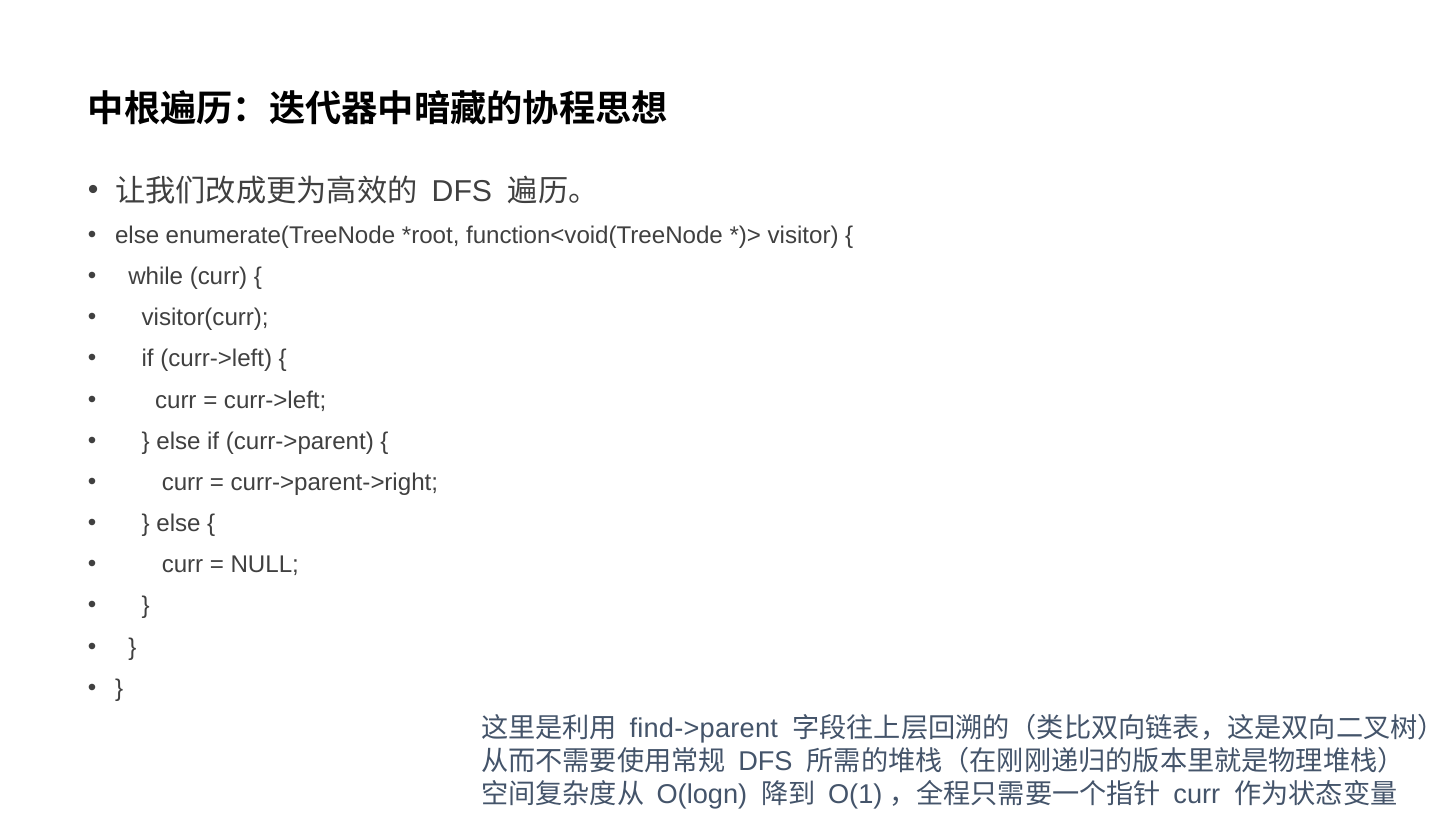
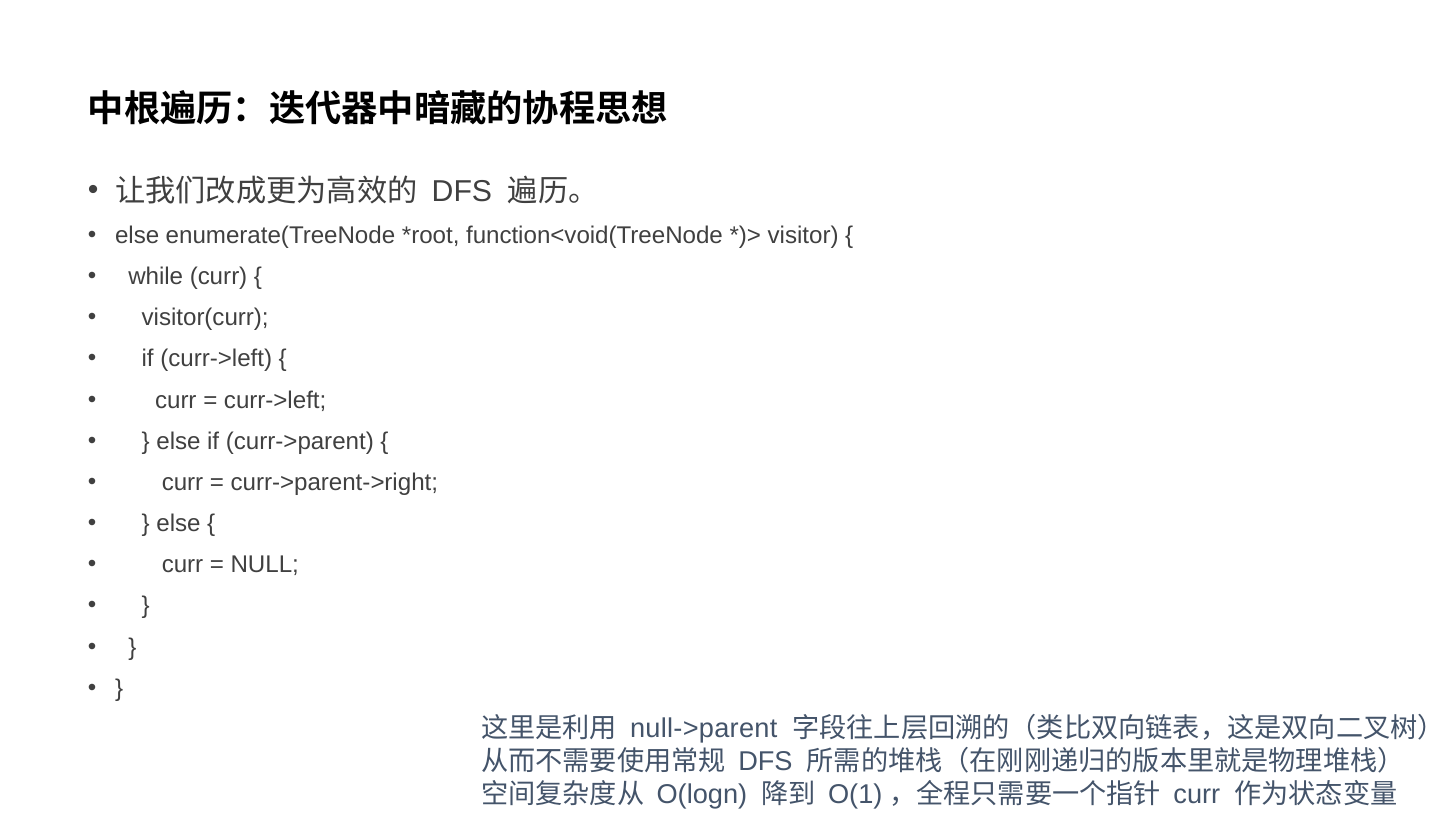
find->parent: find->parent -> null->parent (704, 729)
